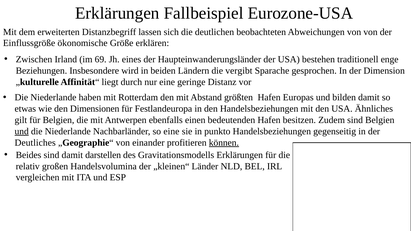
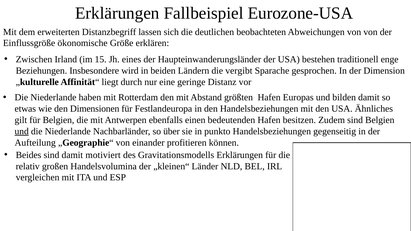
69: 69 -> 15 (101, 59)
so eine: eine -> über (172, 131)
Deutliches: Deutliches -> Aufteilung (35, 143)
können underline: present -> none (224, 143)
darstellen: darstellen -> motiviert (103, 155)
